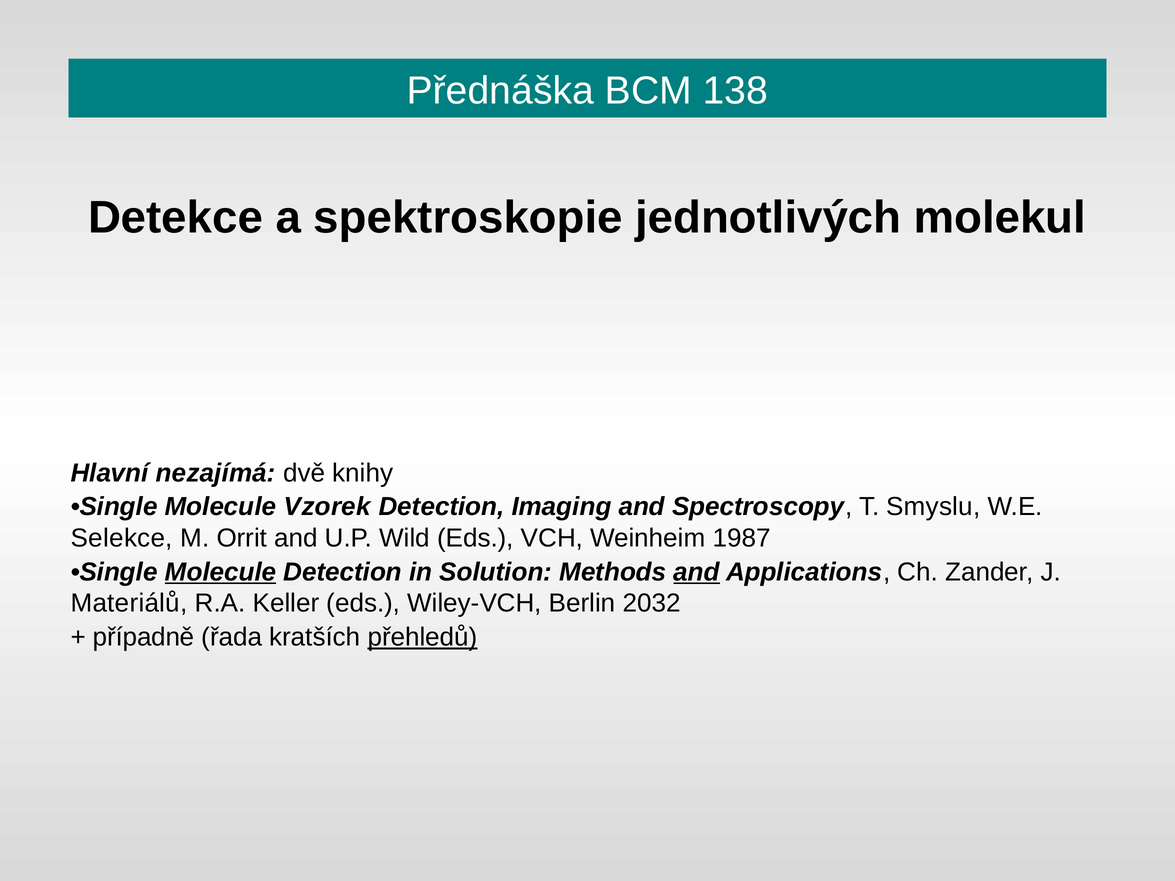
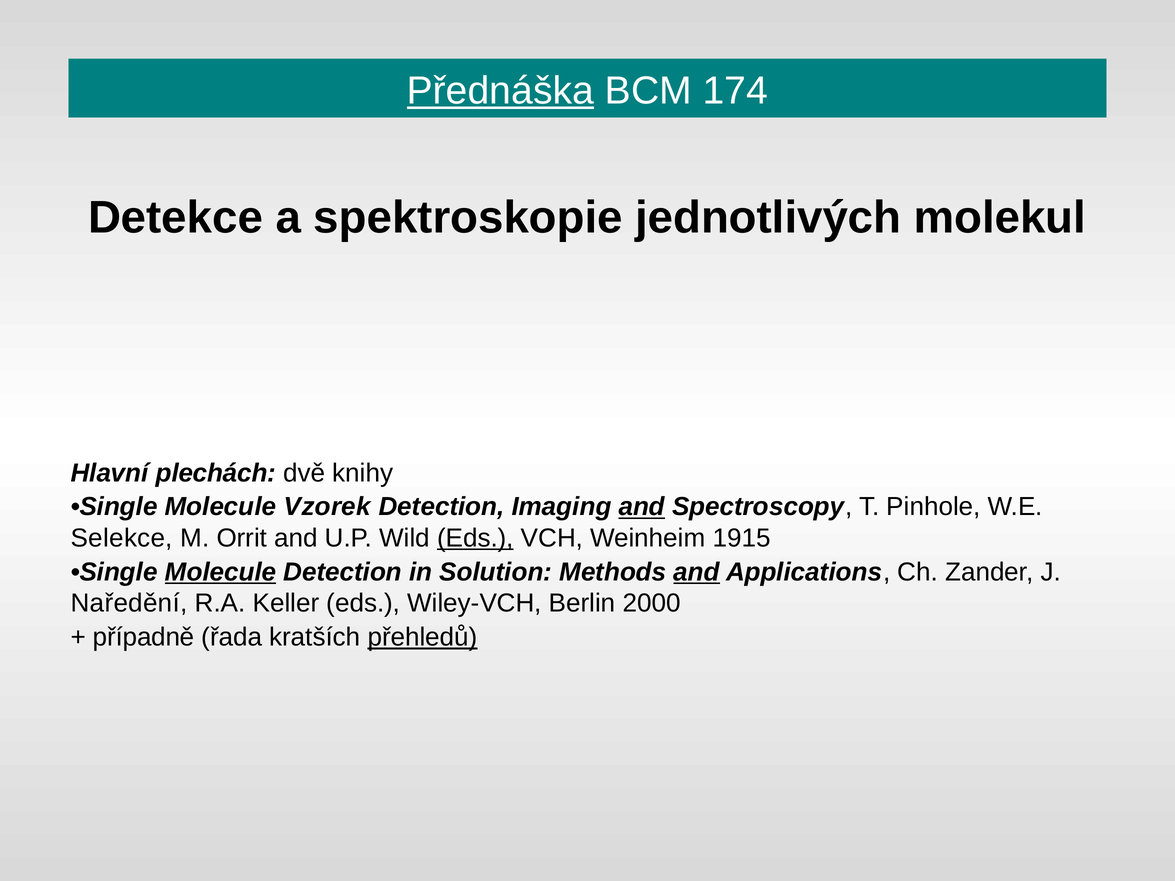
Přednáška underline: none -> present (500, 91)
138: 138 -> 174 (735, 91)
nezajímá: nezajímá -> plechách (216, 473)
and underline: none -> present (642, 507)
Smyslu: Smyslu -> Pinhole (933, 507)
Eds underline: none -> present (475, 538)
1987: 1987 -> 1915 (742, 538)
Materiálů: Materiálů -> Naředění (129, 604)
2032: 2032 -> 2000 (652, 604)
